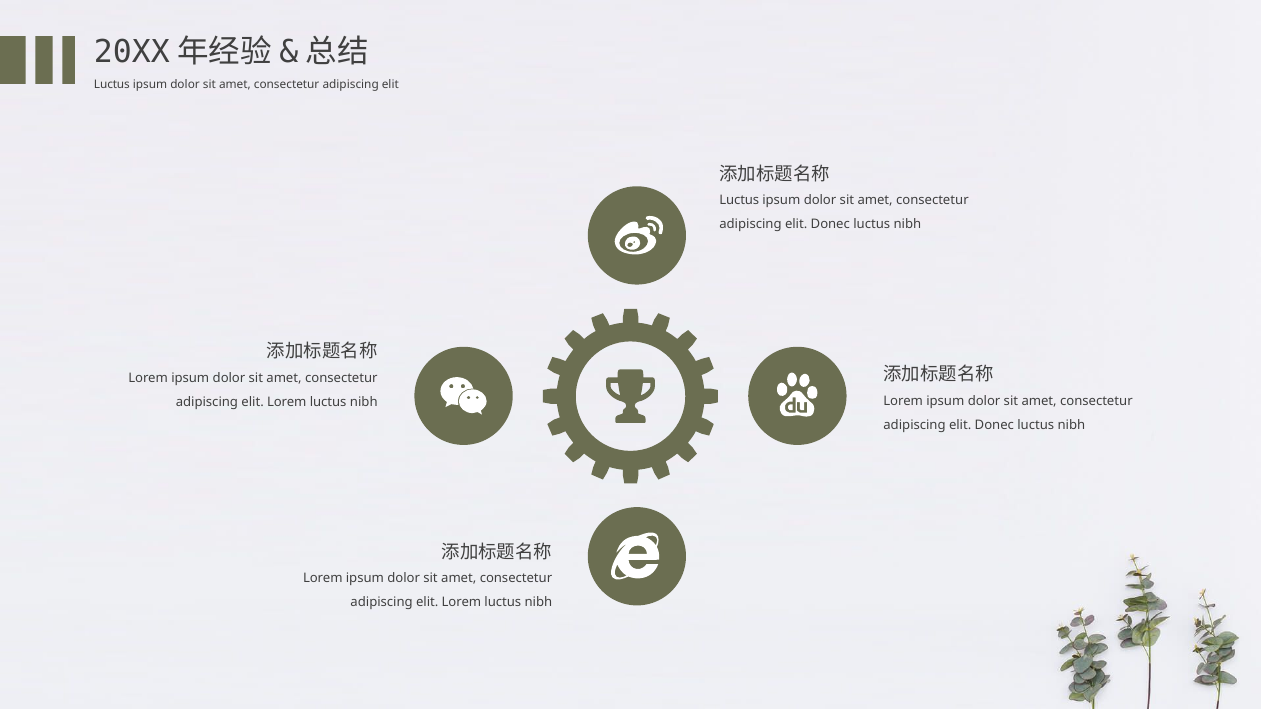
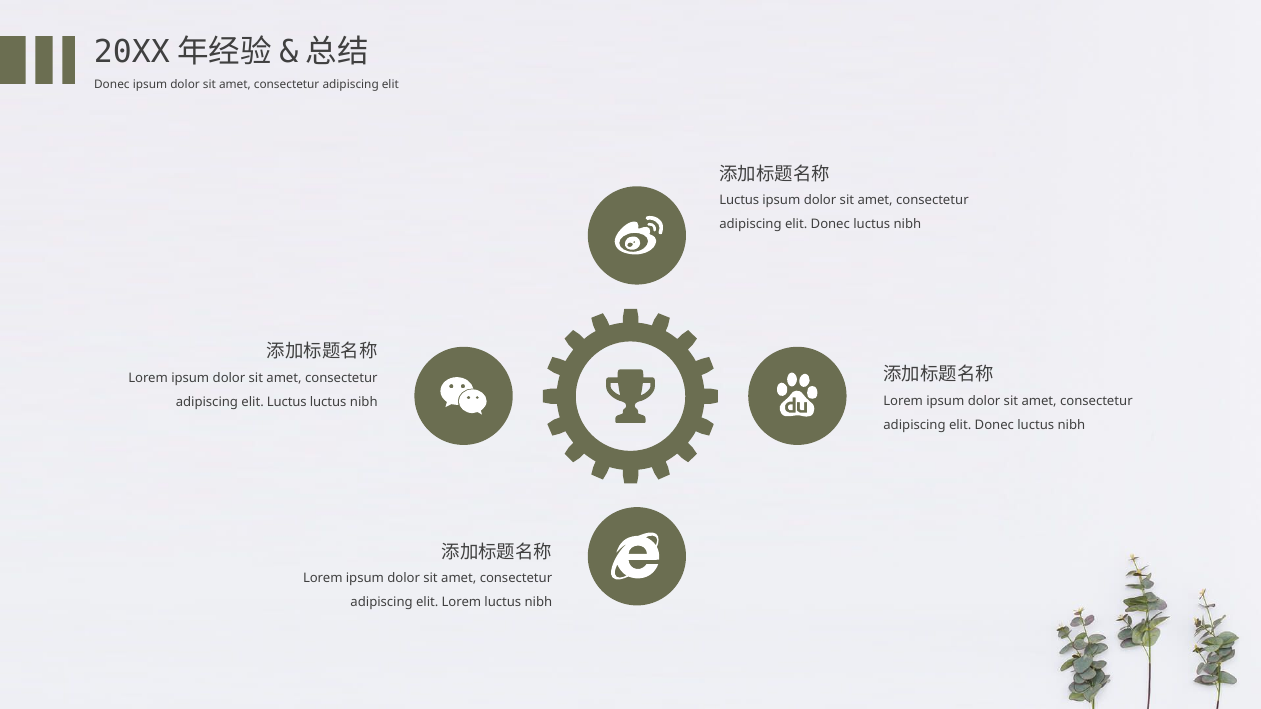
Luctus: Luctus -> Donec (112, 85)
Lorem: Lorem -> Luctus (287, 402)
